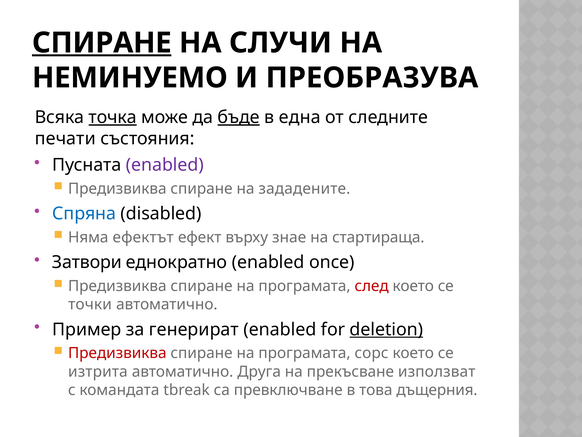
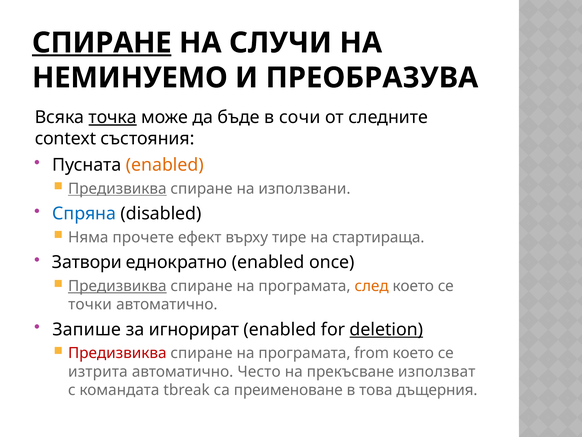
бъде underline: present -> none (239, 117)
една: една -> сочи (300, 117)
печати: печати -> context (65, 139)
enabled colour: purple -> orange (165, 165)
Предизвиква underline: none -> present (117, 188)
зададените: зададените -> използвани (304, 188)
ефектът: ефектът -> прочете (143, 237)
знае: знае -> тире (289, 237)
Предизвиква underline: none -> present (117, 286)
след colour: red -> orange (372, 286)
Пример: Пример -> Запише (87, 329)
генерират: генерират -> игнорират (194, 329)
сорс: сорс -> from (372, 353)
Друга: Друга -> Често (259, 371)
превключване: превключване -> преименоване (288, 390)
